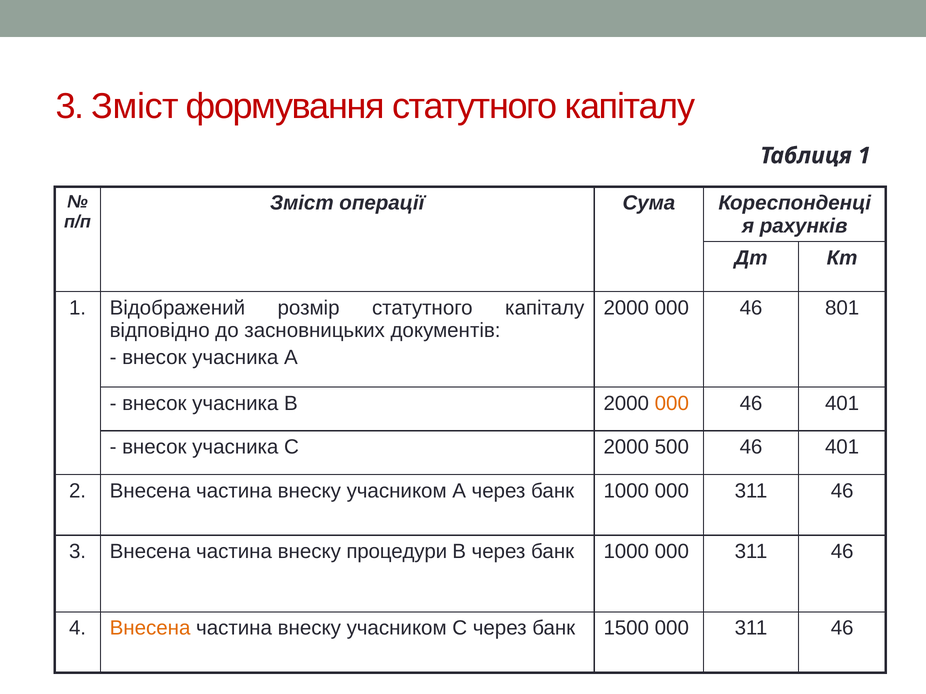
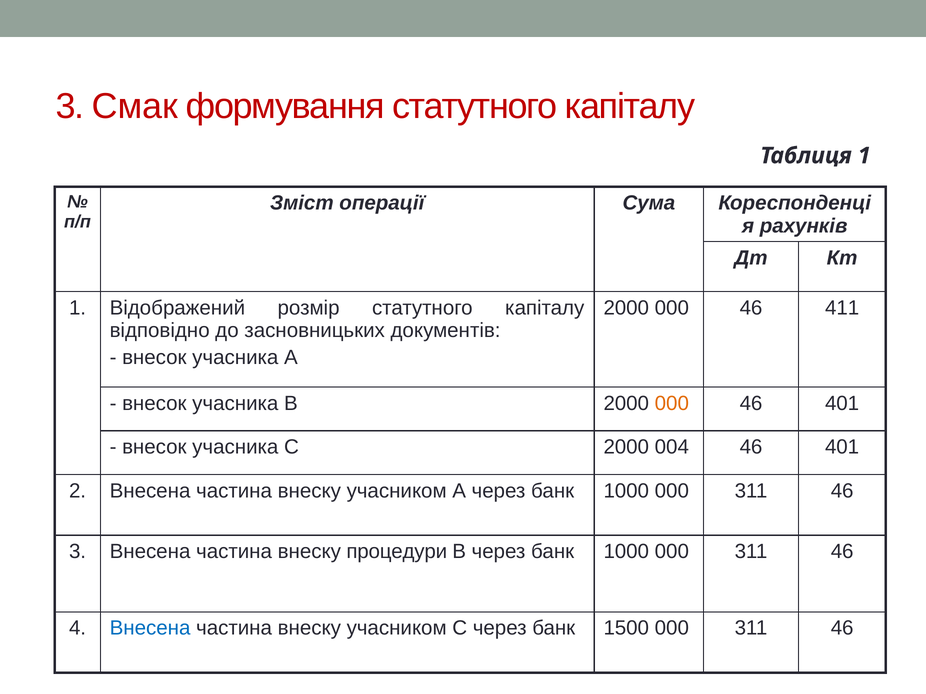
3 Зміст: Зміст -> Смак (135, 107)
801: 801 -> 411 (842, 308)
500: 500 -> 004 (672, 447)
Внесена colour: orange -> blue (150, 629)
